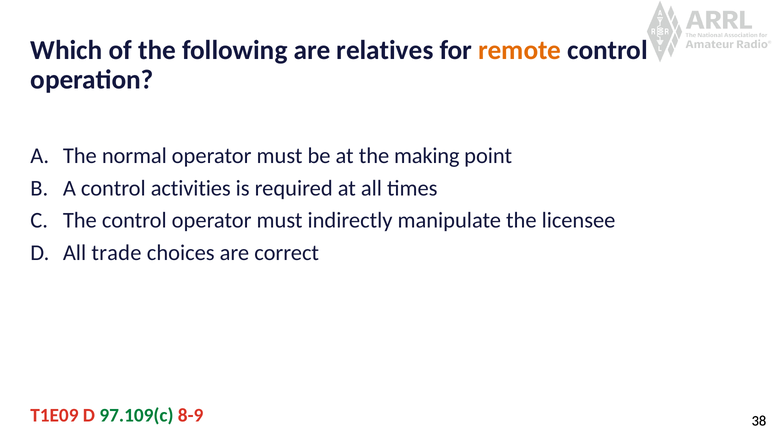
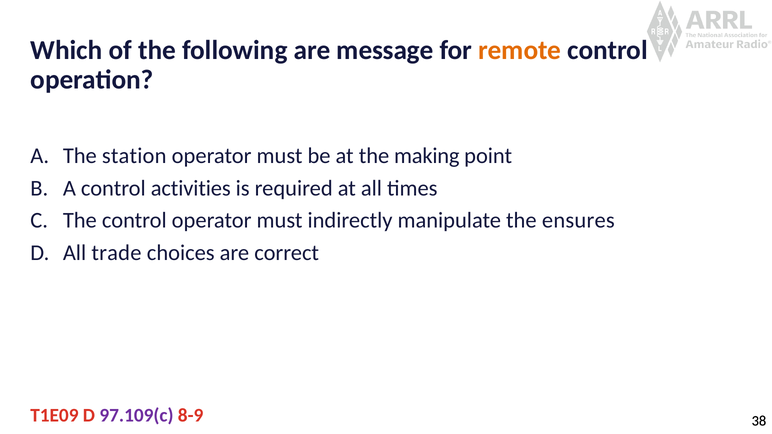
relatives: relatives -> message (385, 50)
normal: normal -> station (134, 156)
licensee: licensee -> ensures (578, 221)
97.109(c colour: green -> purple (136, 416)
